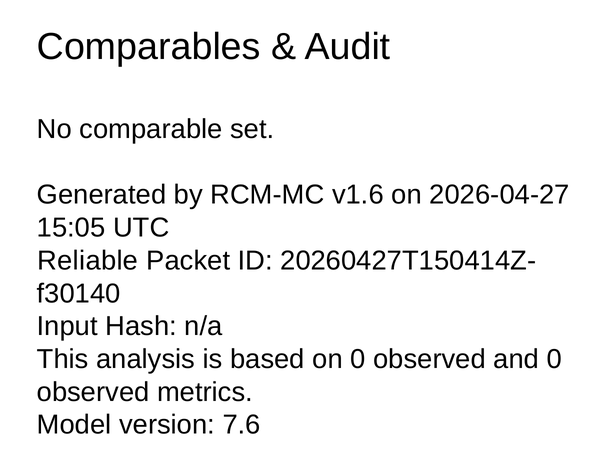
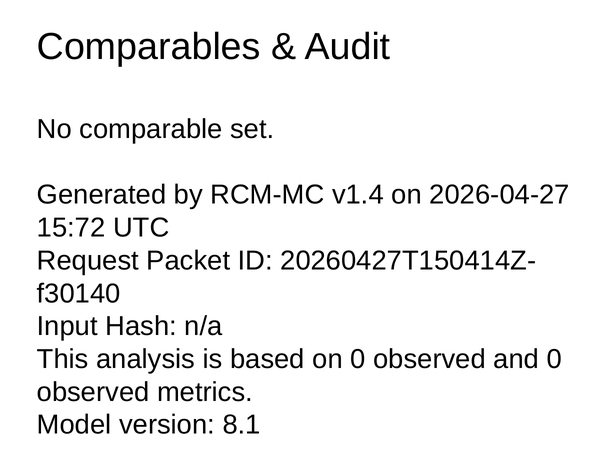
v1.6: v1.6 -> v1.4 (358, 195)
15:05: 15:05 -> 15:72 (71, 228)
Reliable: Reliable -> Request (88, 261)
7.6: 7.6 -> 8.1 (242, 425)
